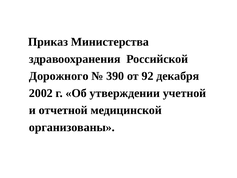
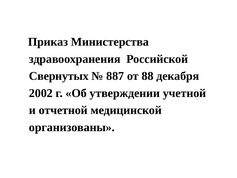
Дорожного: Дорожного -> Свернутых (59, 76)
390: 390 -> 887 (115, 76)
92: 92 -> 88 (148, 76)
